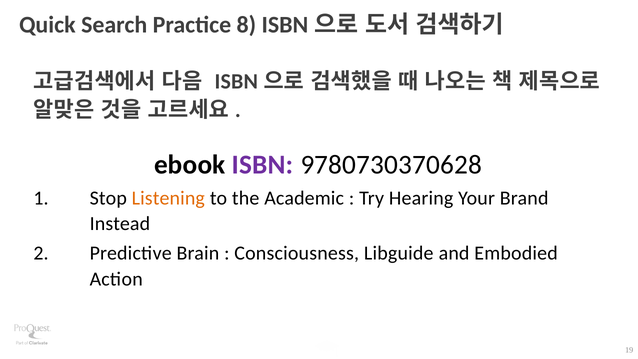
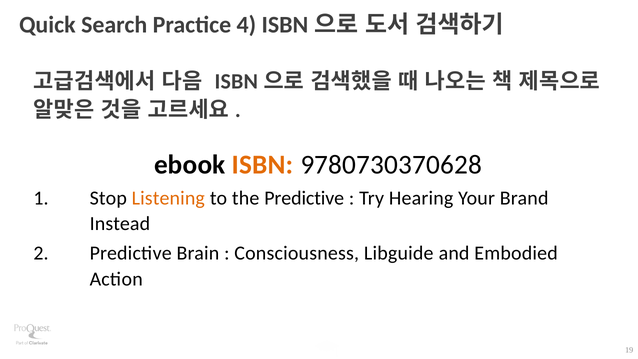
8: 8 -> 4 (246, 25)
ISBN colour: purple -> orange (263, 165)
the Academic: Academic -> Predictive (304, 198)
